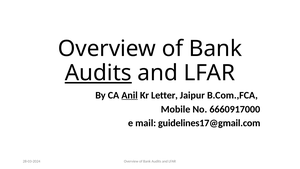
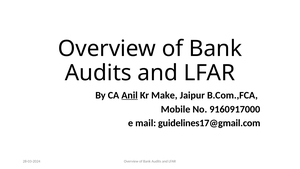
Audits underline: present -> none (98, 73)
Letter: Letter -> Make (164, 95)
6660917000: 6660917000 -> 9160917000 (235, 109)
